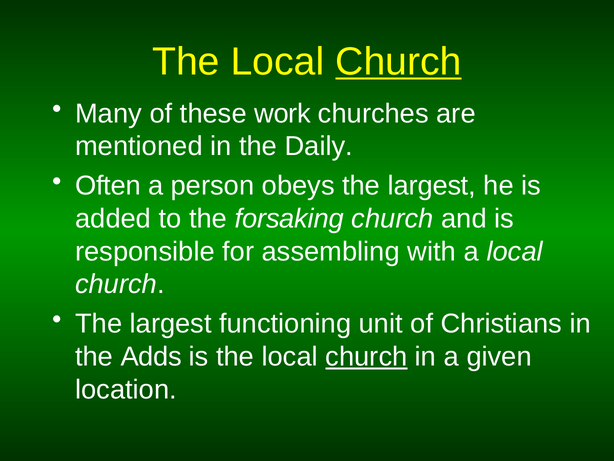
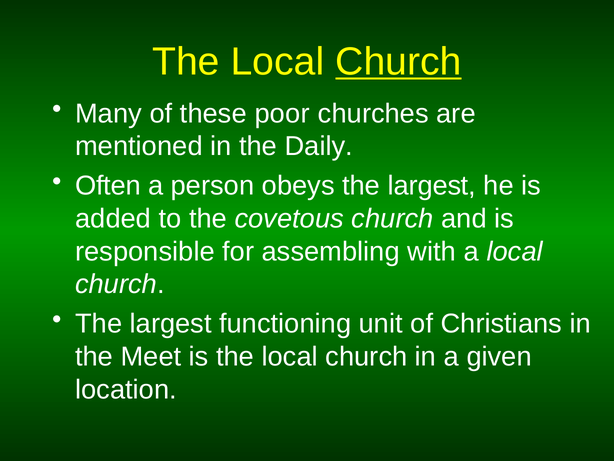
work: work -> poor (282, 113)
forsaking: forsaking -> covetous (289, 219)
Adds: Adds -> Meet (151, 356)
church underline: present -> none (366, 356)
